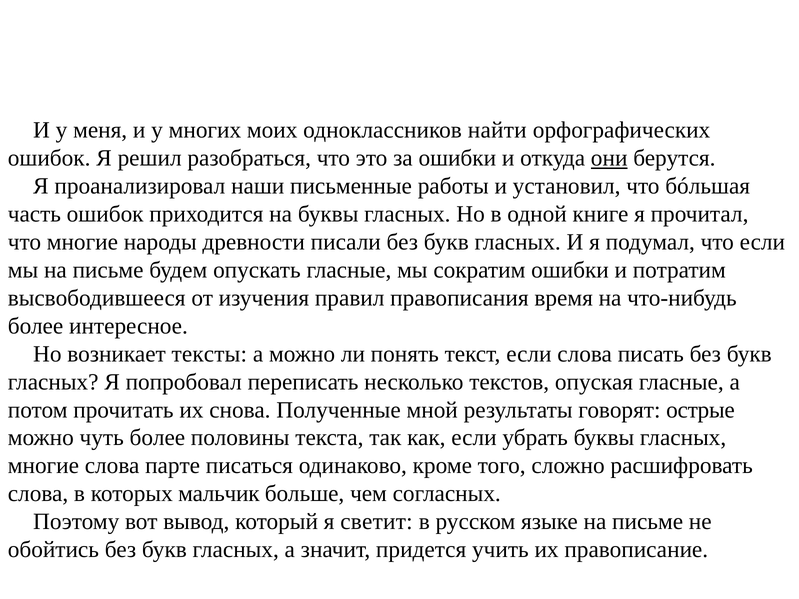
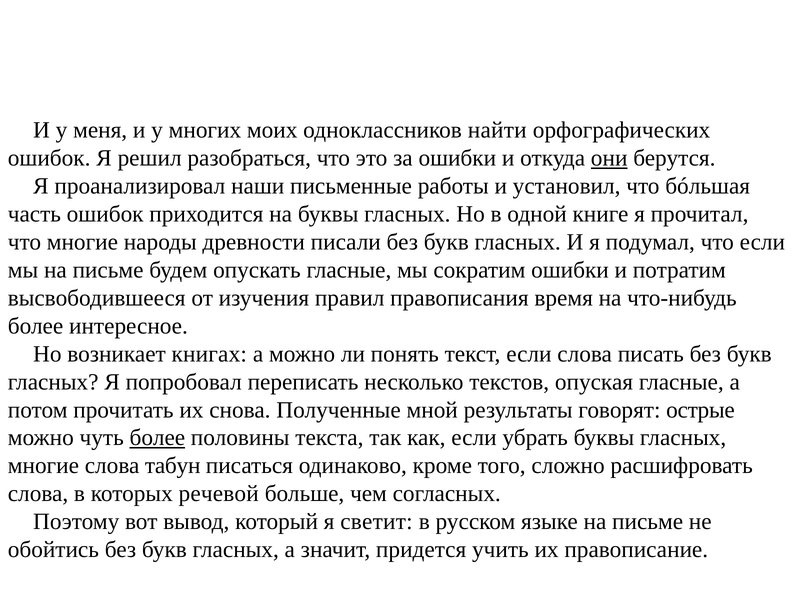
тексты: тексты -> книгах (209, 354)
более underline: none -> present (157, 438)
парте: парте -> табун (173, 466)
мальчик: мальчик -> речевой (219, 494)
